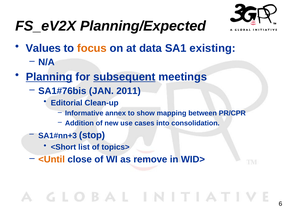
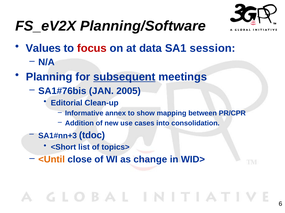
Planning/Expected: Planning/Expected -> Planning/Software (143, 26)
focus colour: orange -> red (92, 48)
existing: existing -> session (213, 48)
Planning underline: present -> none (49, 77)
2011: 2011 -> 2005 (129, 91)
stop: stop -> tdoc (92, 136)
remove: remove -> change (150, 160)
